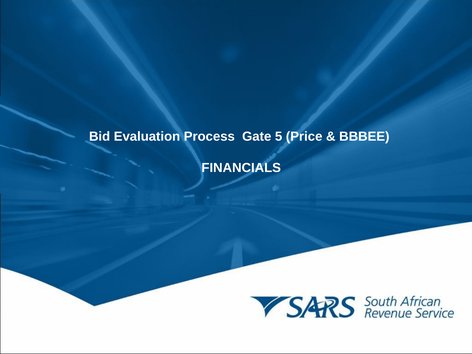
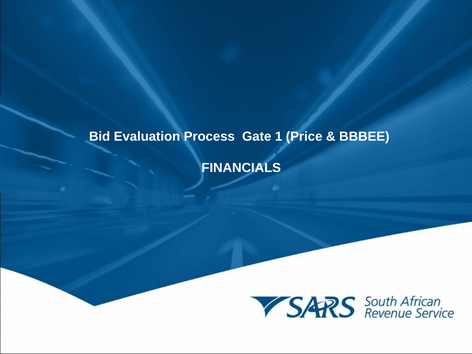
5: 5 -> 1 (279, 136)
